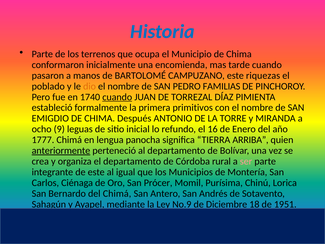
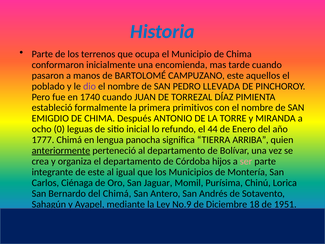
riquezas: riquezas -> aquellos (263, 75)
dio colour: orange -> purple (90, 86)
FAMILIAS: FAMILIAS -> LLEVADA (221, 86)
cuando underline: present -> none (117, 97)
9: 9 -> 0 (59, 129)
16: 16 -> 44 (213, 129)
rural: rural -> hijos (221, 161)
Prócer: Prócer -> Jaguar (158, 183)
